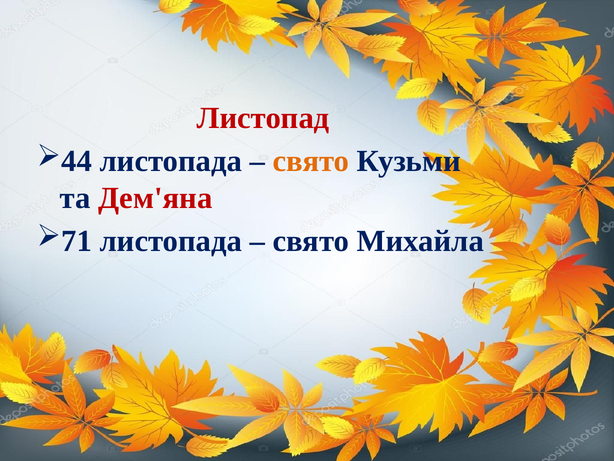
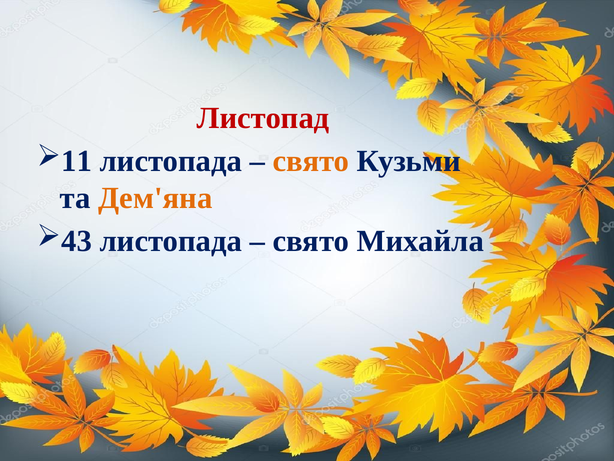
44: 44 -> 11 (77, 161)
Дем'яна colour: red -> orange (155, 198)
71: 71 -> 43 (77, 241)
